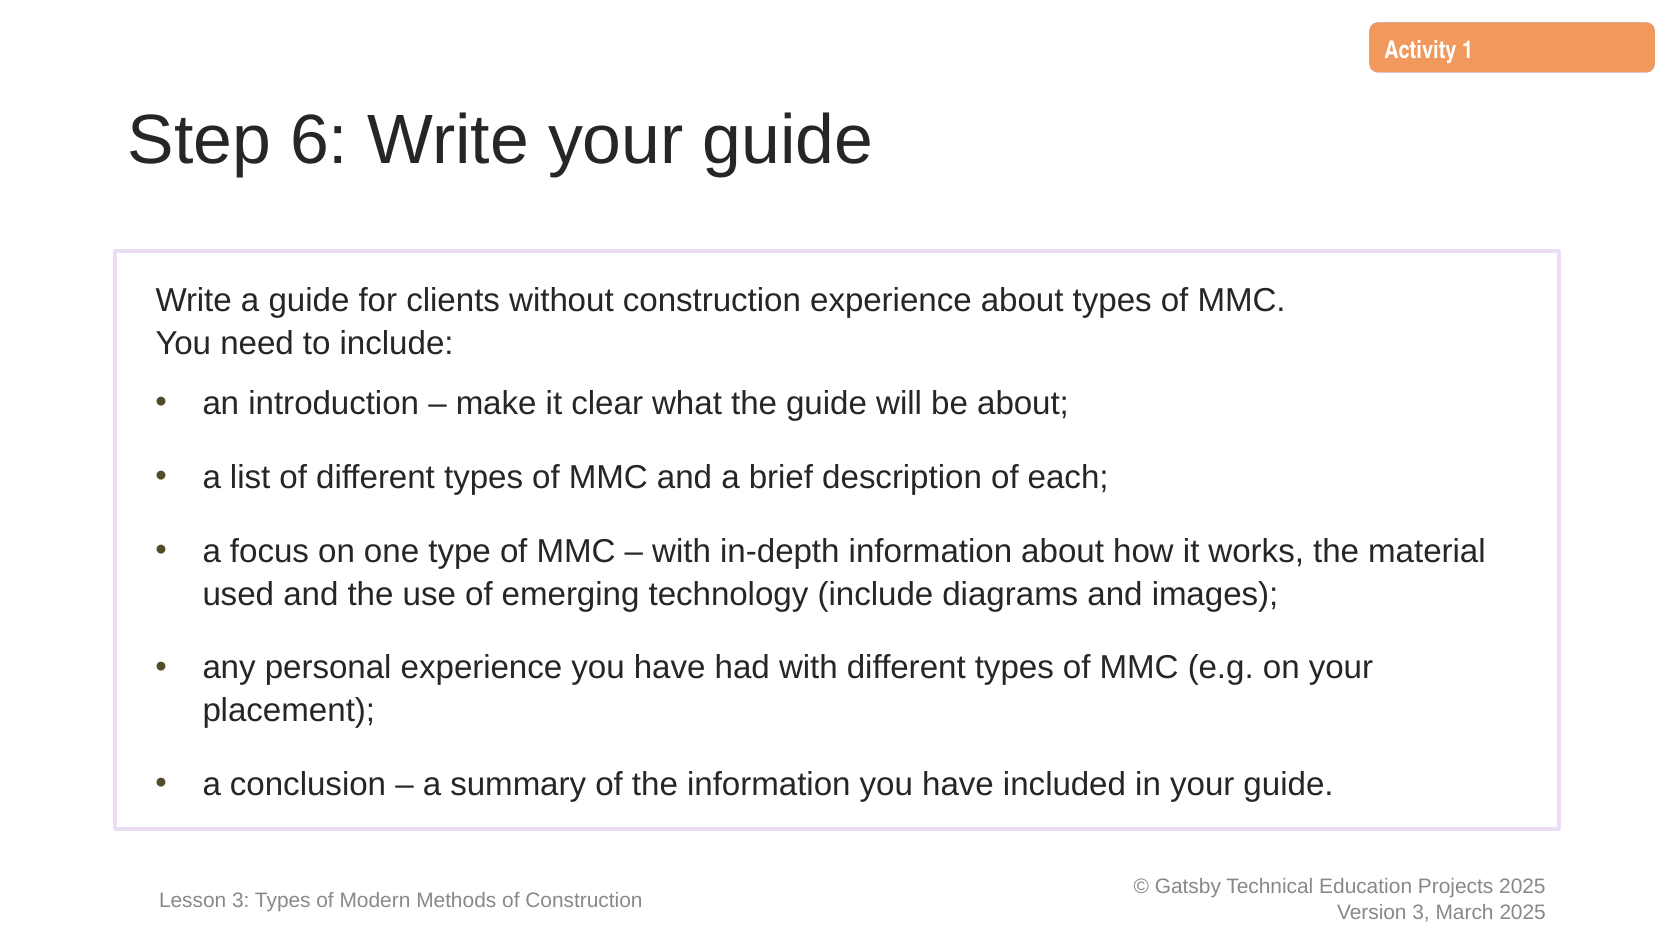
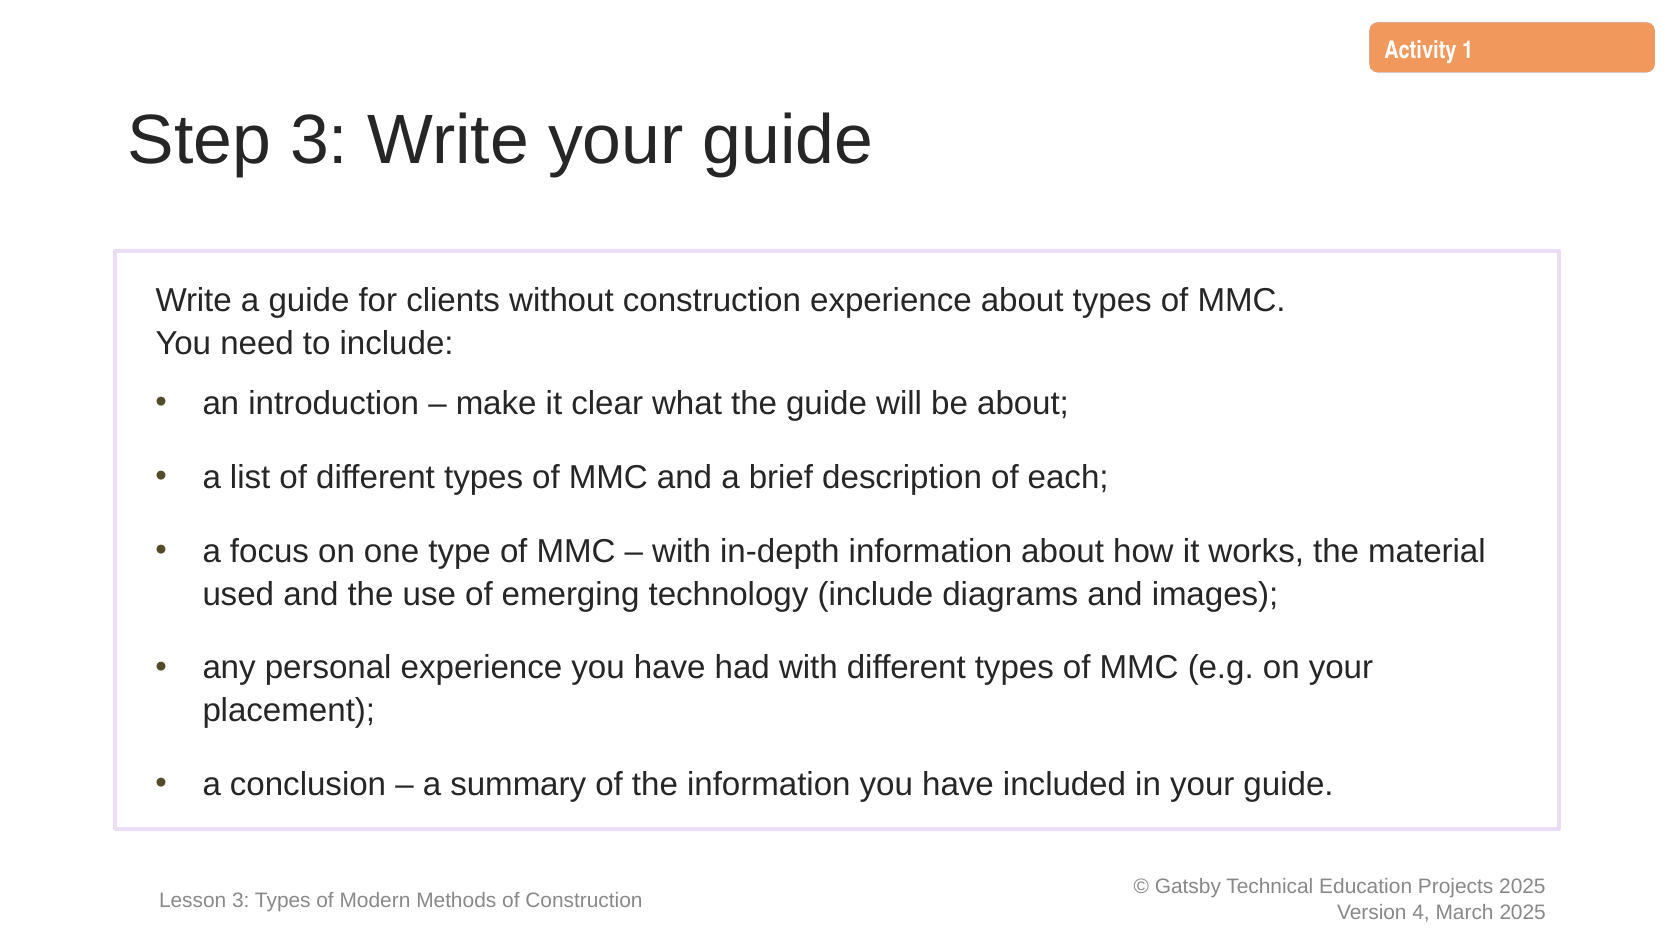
Step 6: 6 -> 3 (319, 141)
3: 3 -> 4 (1421, 912)
